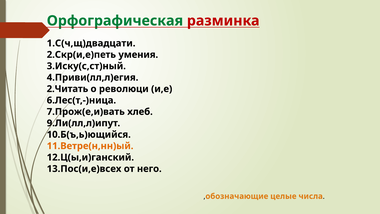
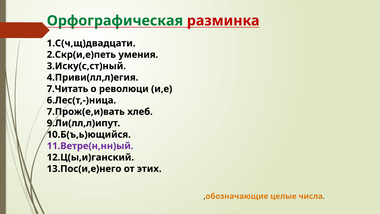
2.Читать: 2.Читать -> 7.Читать (67, 89)
11.Ветре(н,нн)ый colour: orange -> purple (90, 146)
13.Пос(и,е)всех: 13.Пос(и,е)всех -> 13.Пос(и,е)него (84, 169)
него: него -> этих (149, 169)
